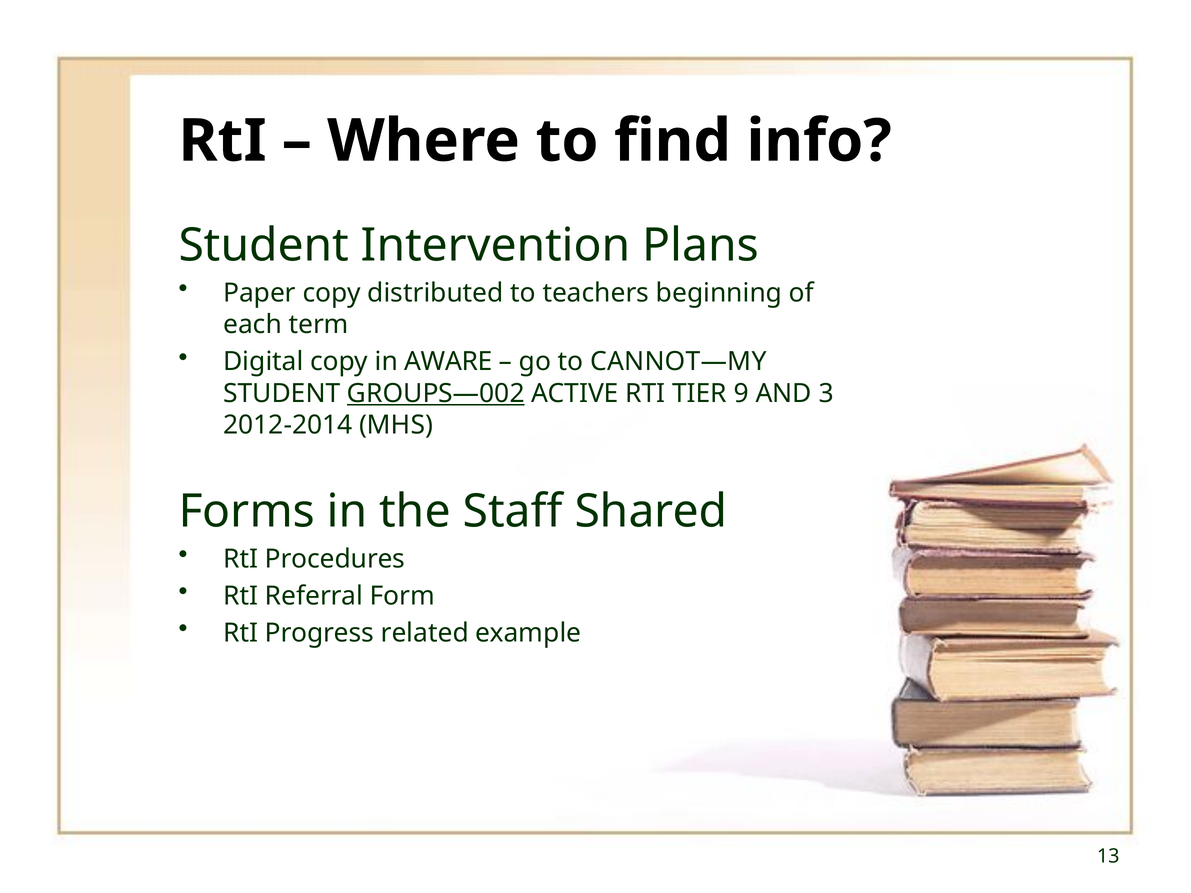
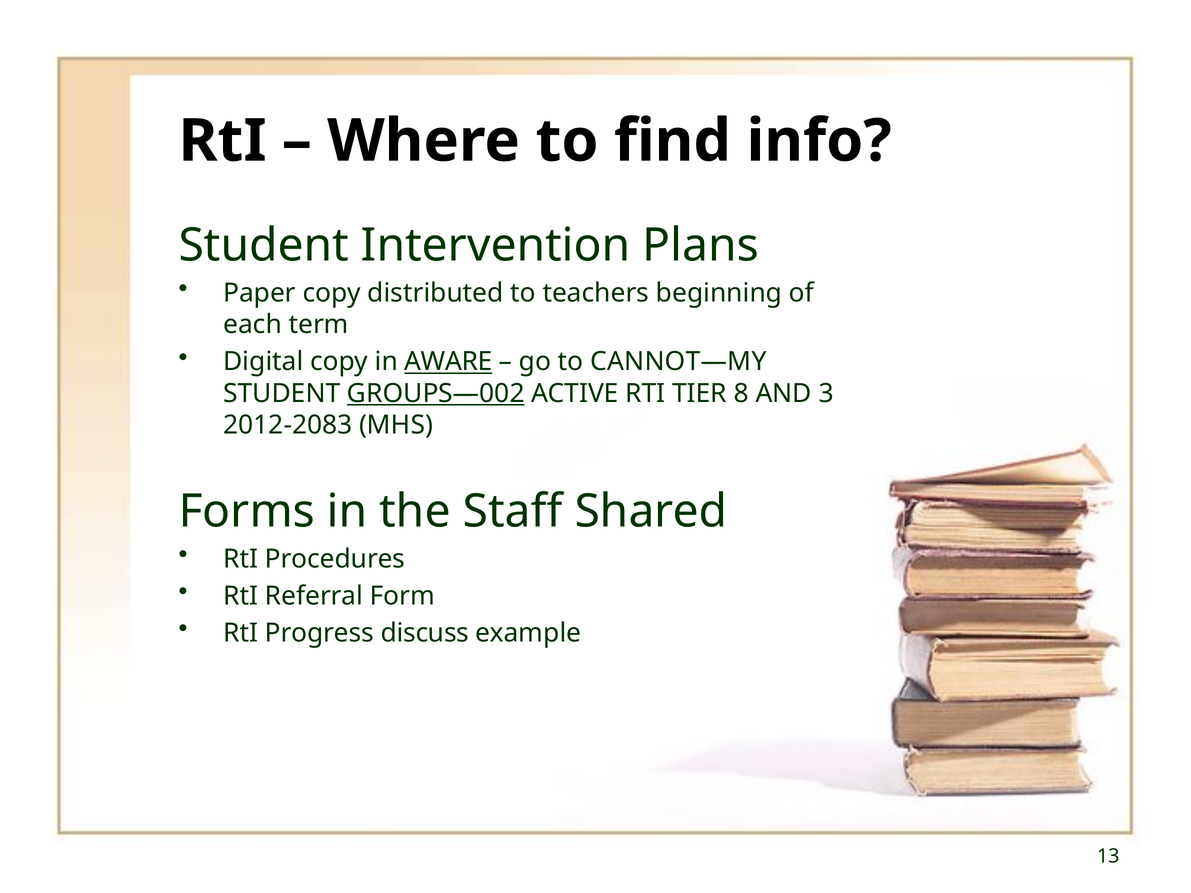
AWARE underline: none -> present (448, 362)
9: 9 -> 8 (741, 394)
2012-2014: 2012-2014 -> 2012-2083 (288, 425)
related: related -> discuss (425, 633)
